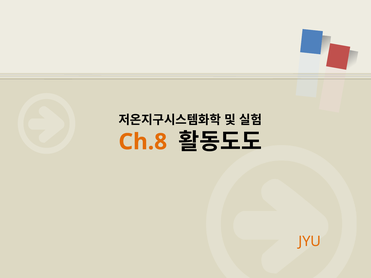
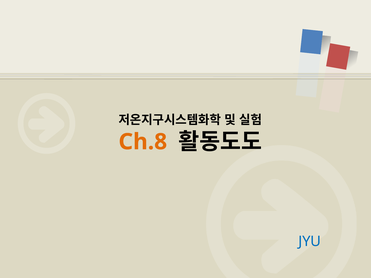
JYU colour: orange -> blue (310, 242)
